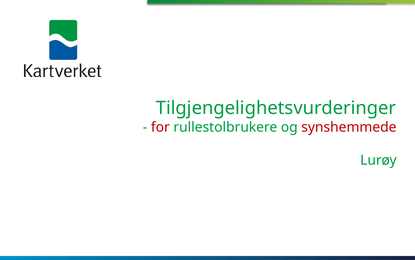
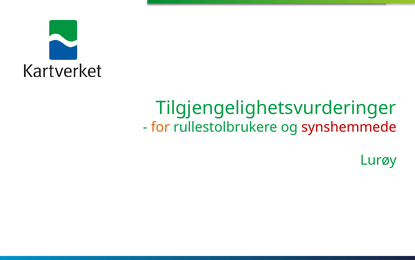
for colour: red -> orange (160, 127)
